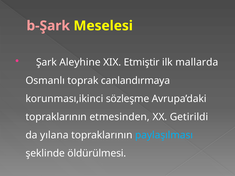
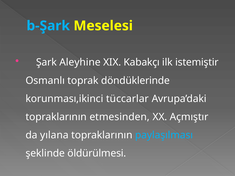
b-Şark colour: pink -> light blue (48, 26)
Etmiştir: Etmiştir -> Kabakçı (142, 62)
mallarda: mallarda -> istemiştir (197, 62)
canlandırmaya: canlandırmaya -> döndüklerinde (135, 81)
sözleşme: sözleşme -> tüccarlar (127, 99)
Getirildi: Getirildi -> Açmıştır (189, 117)
